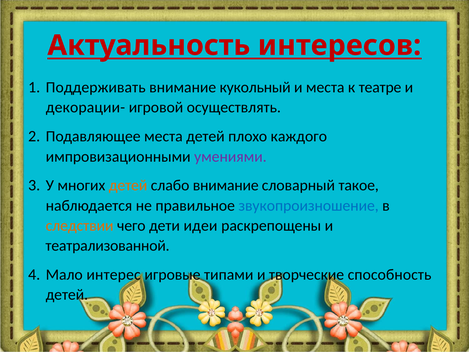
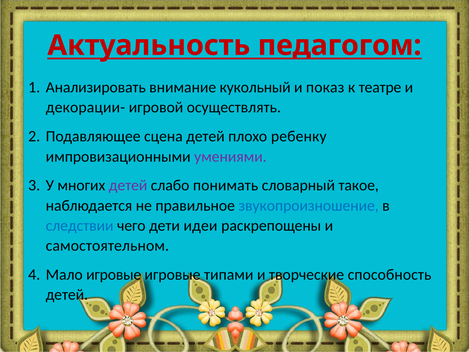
интересов: интересов -> педагогом (340, 45)
Поддерживать: Поддерживать -> Анализировать (96, 87)
и места: места -> показ (325, 87)
Подавляющее места: места -> сцена (163, 136)
каждого: каждого -> ребенку (299, 136)
детей colour: orange -> purple (128, 185)
слабо внимание: внимание -> понимать (226, 185)
следствии colour: orange -> blue (80, 225)
театрализованной: театрализованной -> самостоятельном (107, 246)
Мало интерес: интерес -> игровые (114, 274)
